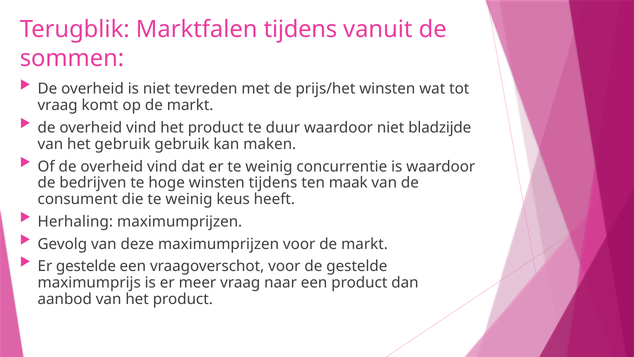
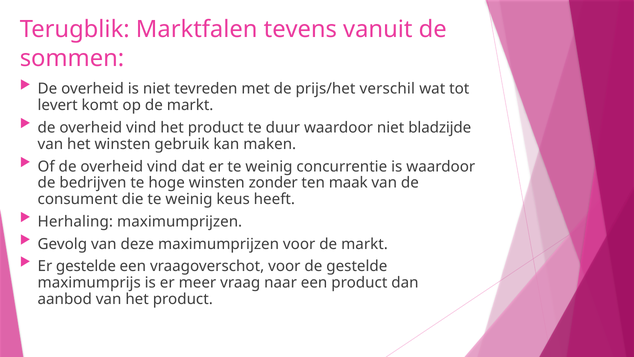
Marktfalen tijdens: tijdens -> tevens (300, 30)
prijs/het winsten: winsten -> verschil (387, 89)
vraag: vraag -> levert (58, 105)
het gebruik: gebruik -> winsten (123, 144)
winsten tijdens: tijdens -> zonder (273, 183)
